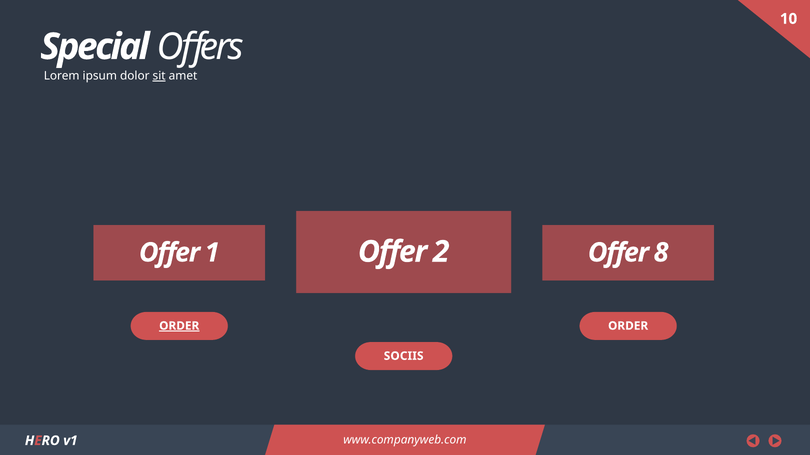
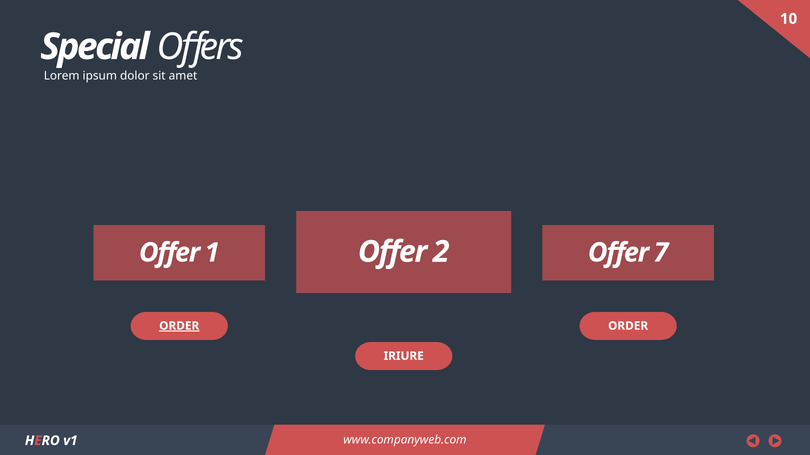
sit underline: present -> none (159, 76)
8: 8 -> 7 (661, 253)
SOCIIS: SOCIIS -> IRIURE (404, 356)
